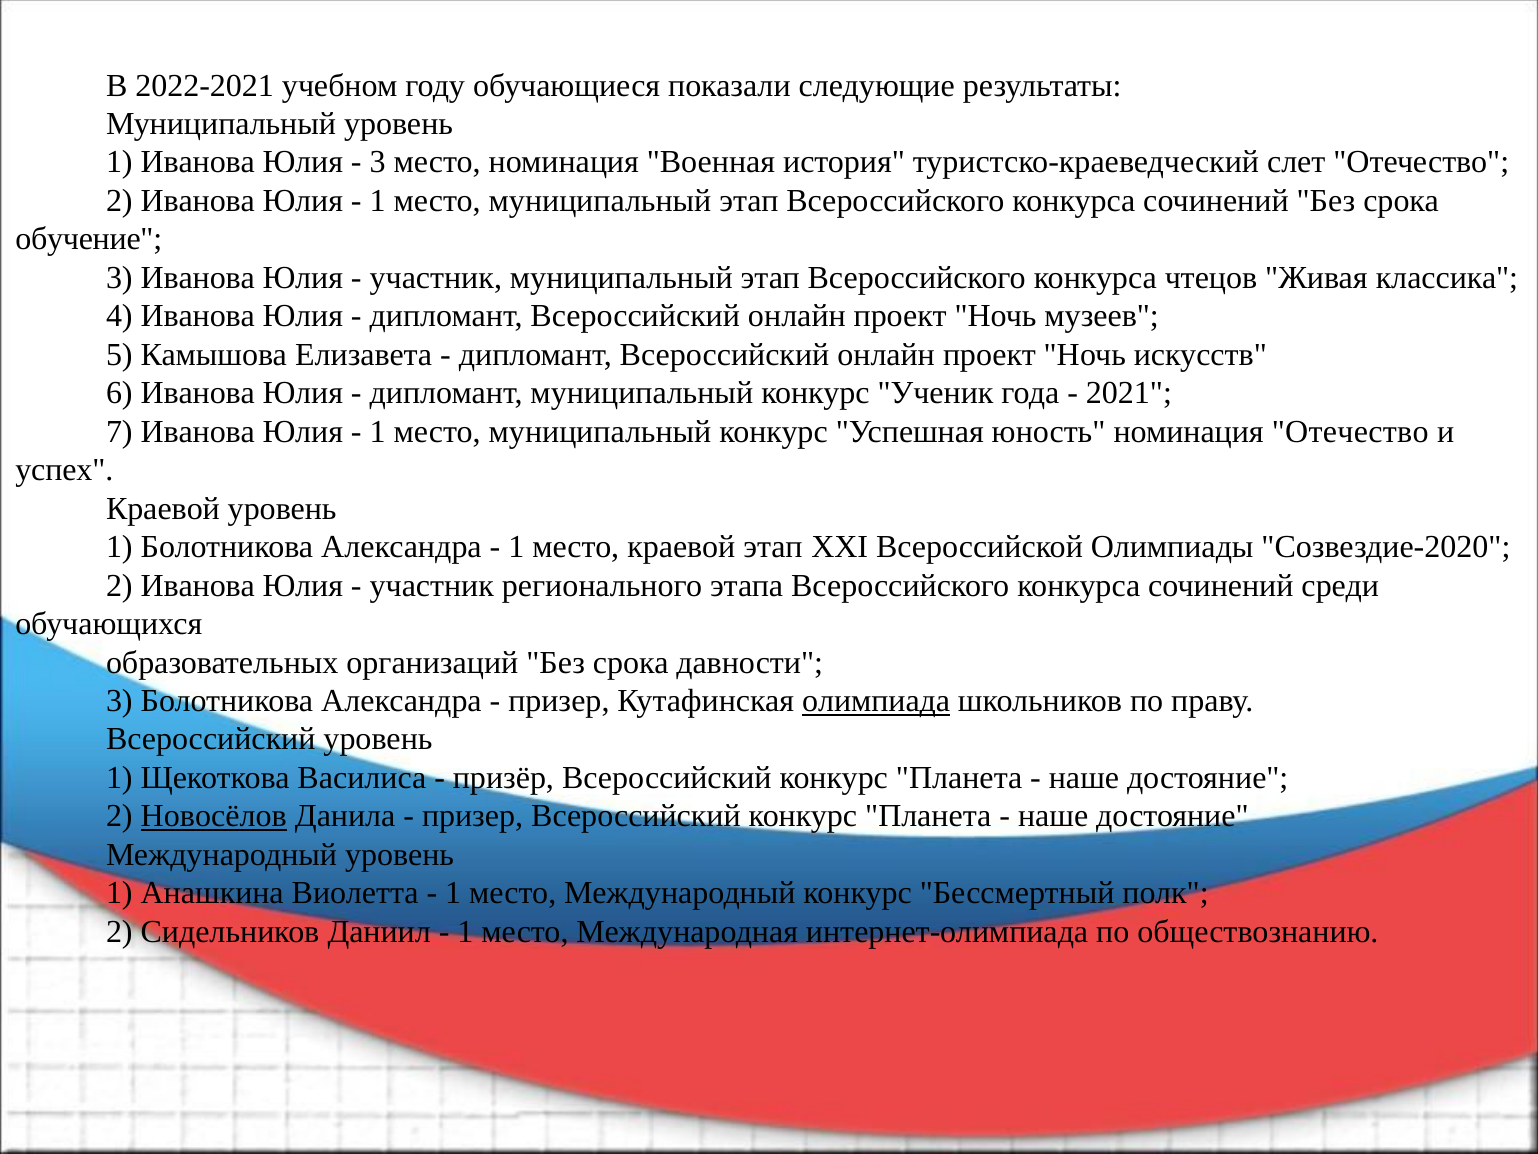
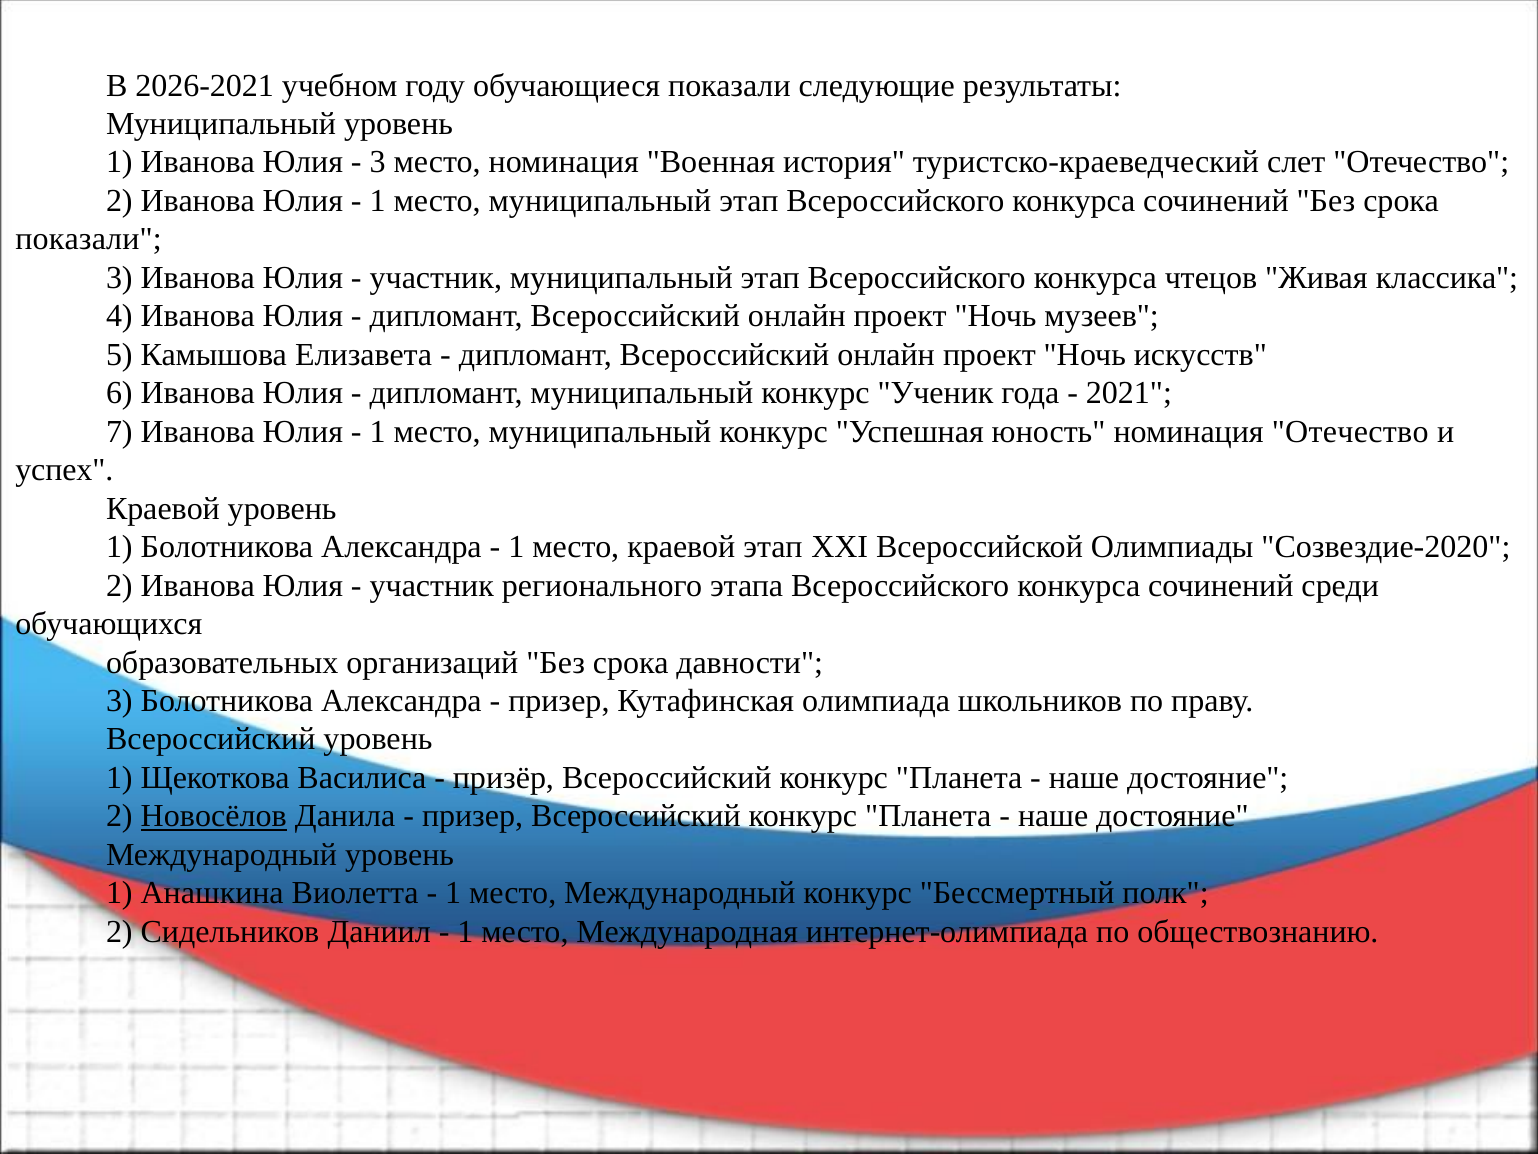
2022-2021: 2022-2021 -> 2026-2021 (205, 85)
обучение: обучение -> показали (89, 239)
олимпиада underline: present -> none (876, 701)
